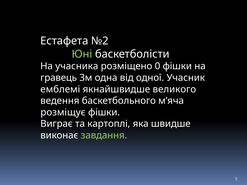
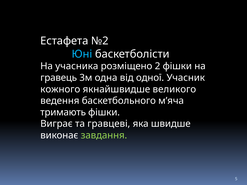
Юні colour: light green -> light blue (82, 54)
0: 0 -> 2 (158, 66)
емблемі: емблемі -> кожного (60, 89)
розміщує: розміщує -> тримають (63, 112)
картоплі: картоплі -> гравцеві (109, 124)
